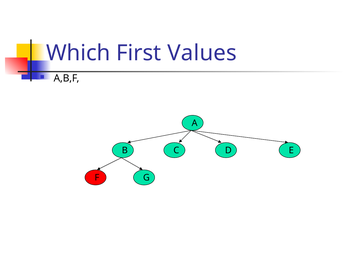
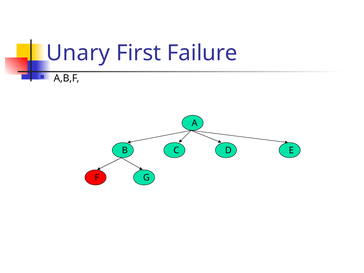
Which: Which -> Unary (78, 53)
Values: Values -> Failure (202, 53)
